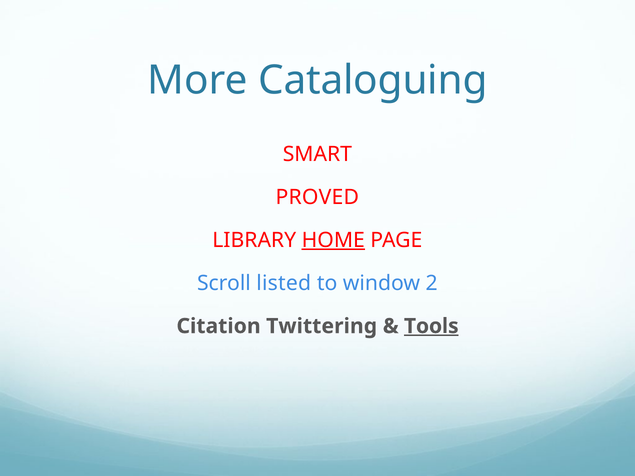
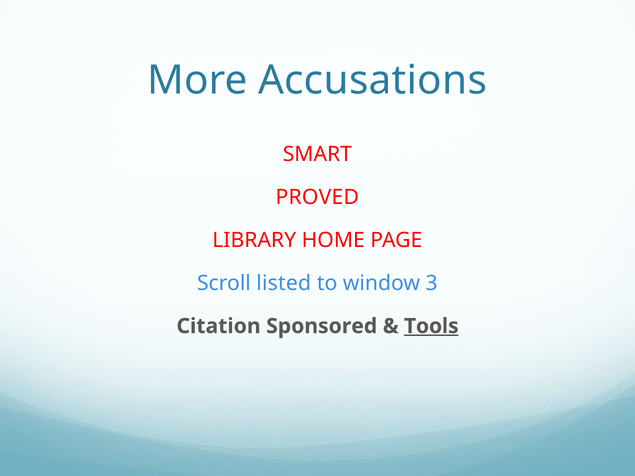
Cataloguing: Cataloguing -> Accusations (373, 81)
HOME underline: present -> none (333, 240)
2: 2 -> 3 (432, 283)
Twittering: Twittering -> Sponsored (322, 326)
